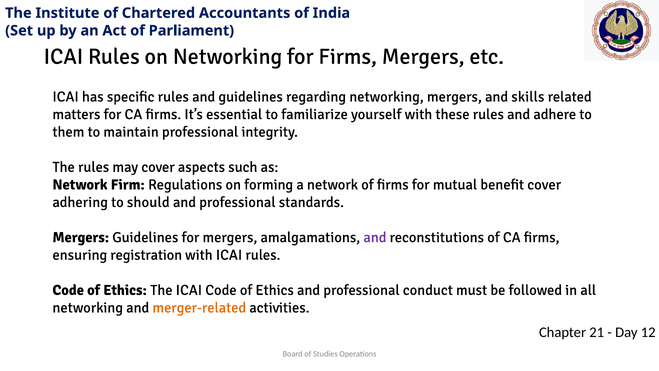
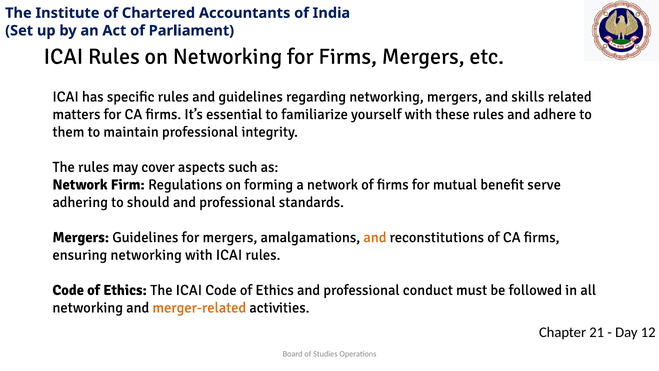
benefit cover: cover -> serve (544, 184)
and colour: purple -> orange (375, 237)
ensuring registration: registration -> networking (146, 255)
